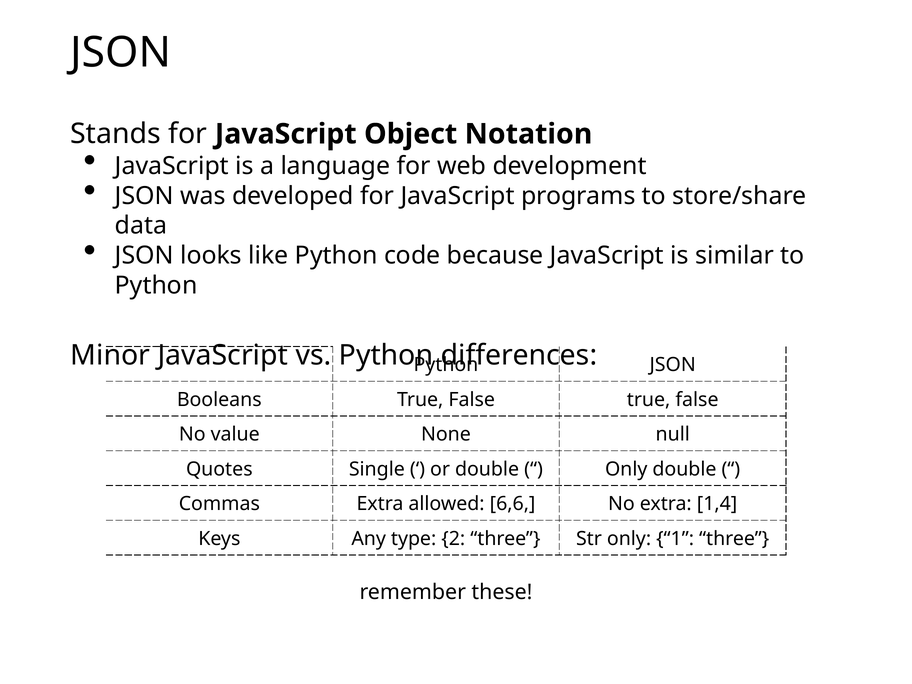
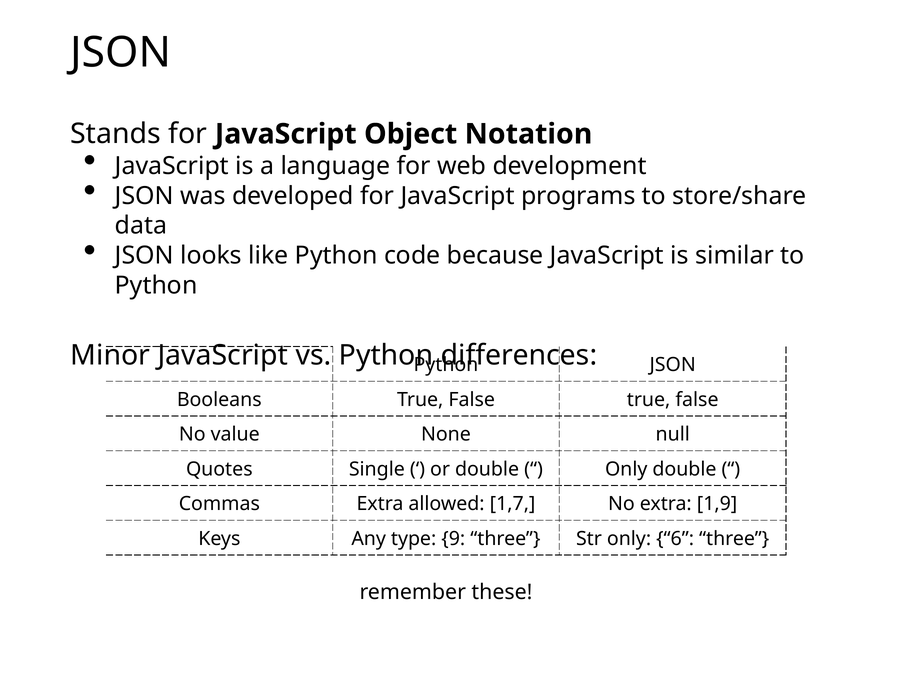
6,6: 6,6 -> 1,7 (513, 504)
1,4: 1,4 -> 1,9 (717, 504)
2: 2 -> 9 (453, 539)
1: 1 -> 6 (675, 539)
